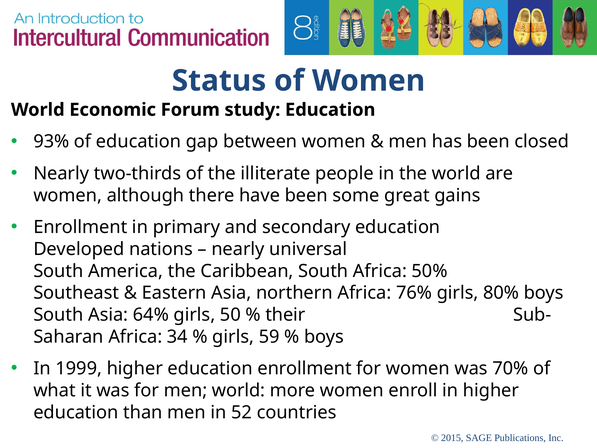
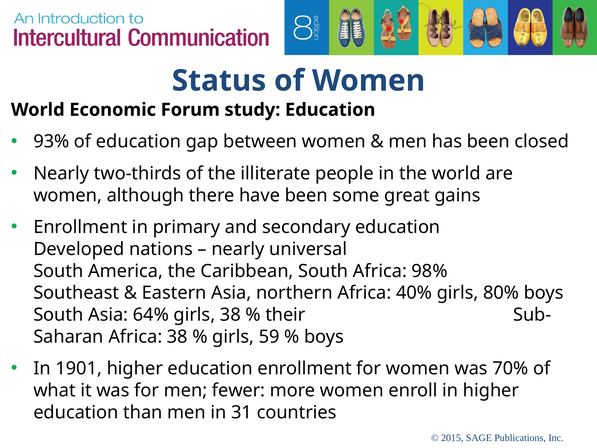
50%: 50% -> 98% (430, 271)
76%: 76% -> 40% (414, 293)
girls 50: 50 -> 38 (230, 315)
Africa 34: 34 -> 38 (177, 337)
1999: 1999 -> 1901 (79, 368)
men world: world -> fewer (239, 390)
52: 52 -> 31 (242, 412)
